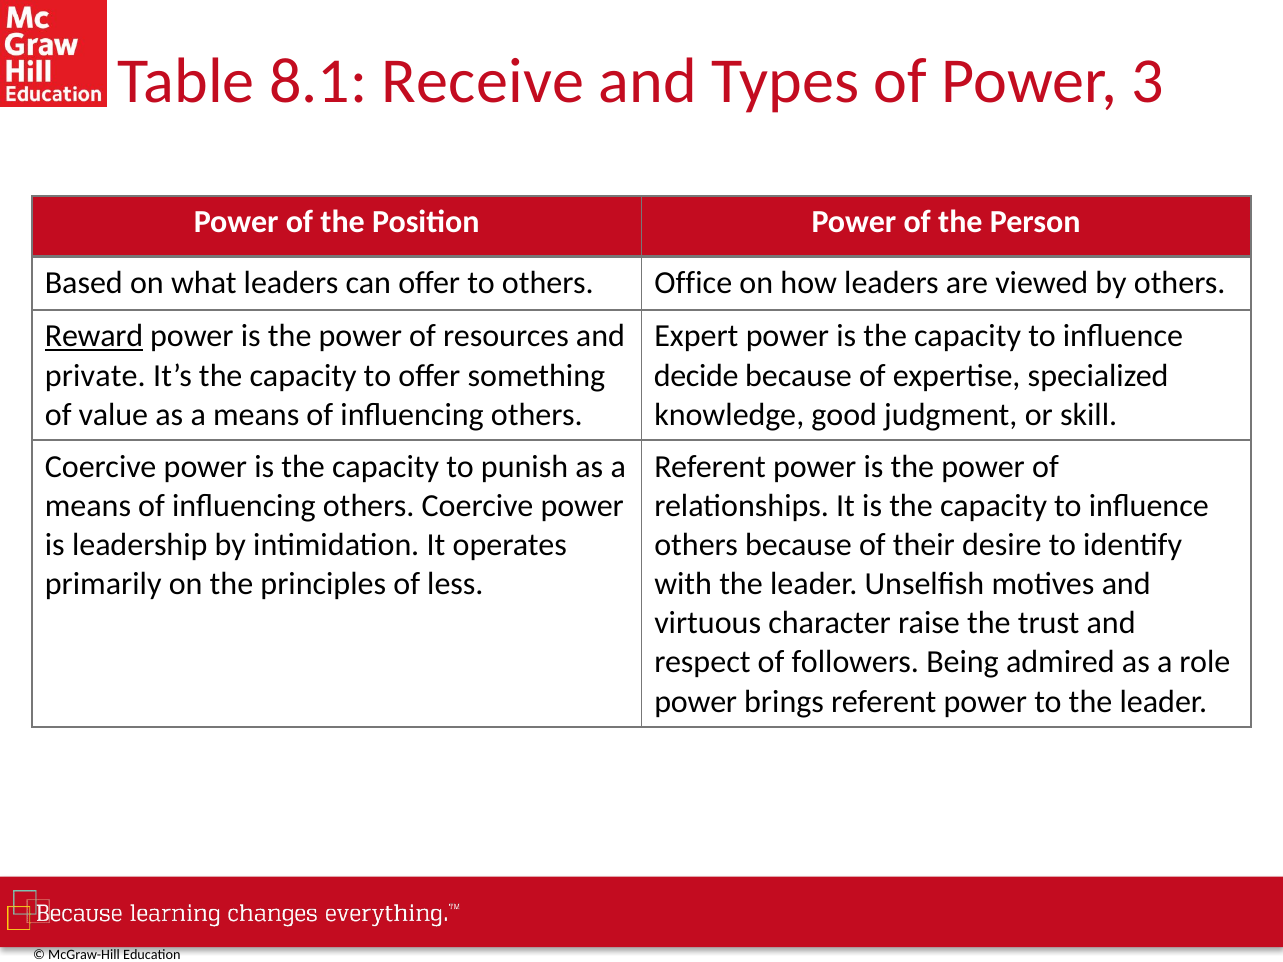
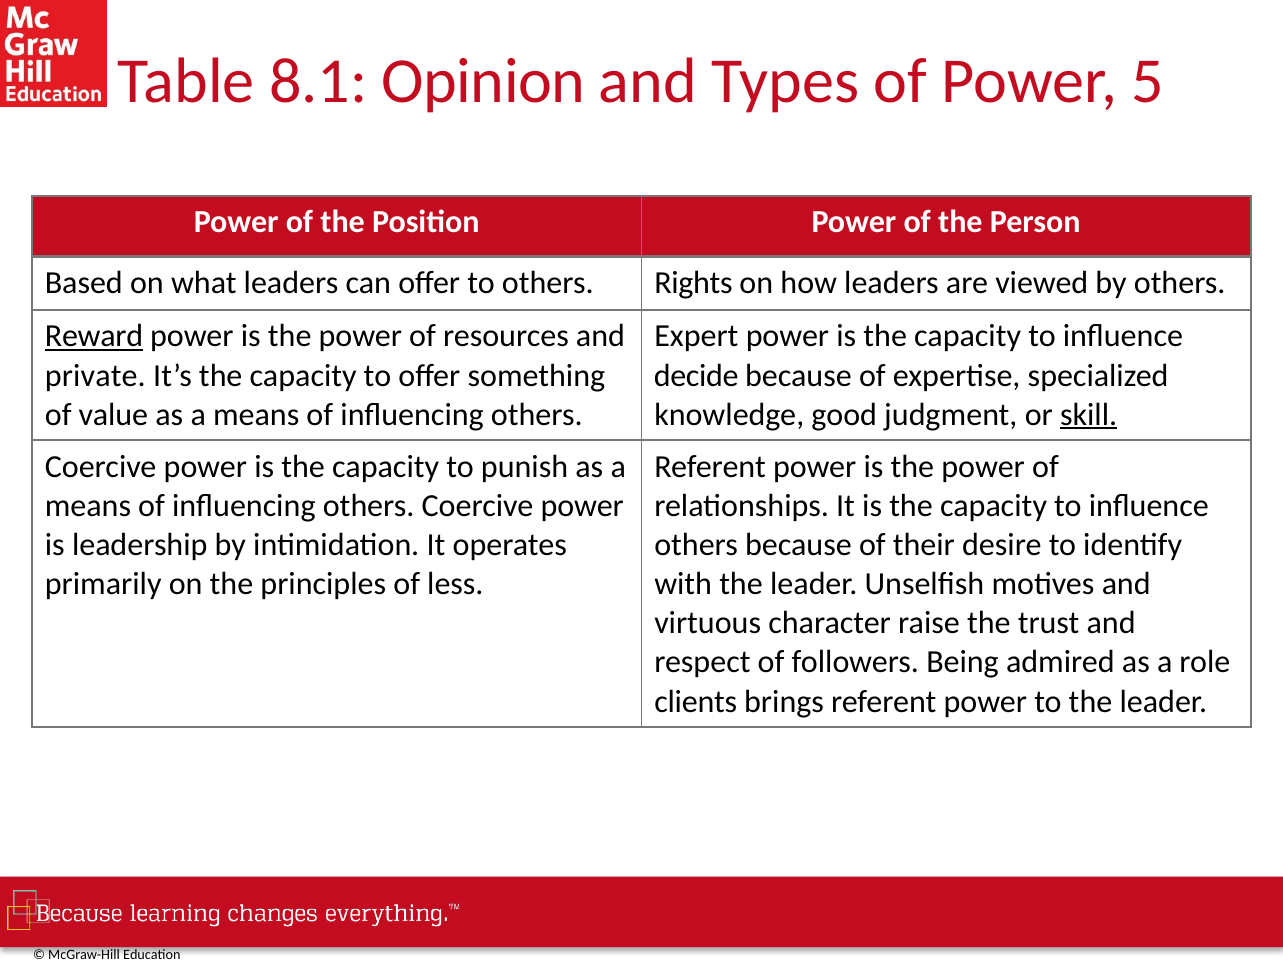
Receive: Receive -> Opinion (483, 81)
3: 3 -> 5 (1148, 81)
Office: Office -> Rights (693, 283)
skill underline: none -> present (1089, 415)
power: power -> clients (696, 702)
